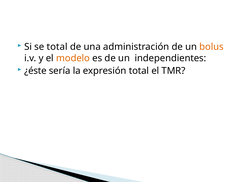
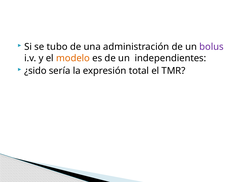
se total: total -> tubo (57, 47)
bolus colour: orange -> purple (211, 47)
¿éste: ¿éste -> ¿sido (35, 71)
